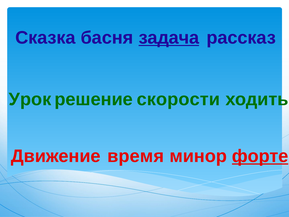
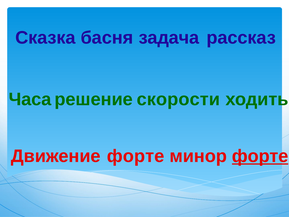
задача underline: present -> none (169, 38)
Урок: Урок -> Часа (30, 99)
Движение время: время -> форте (136, 156)
